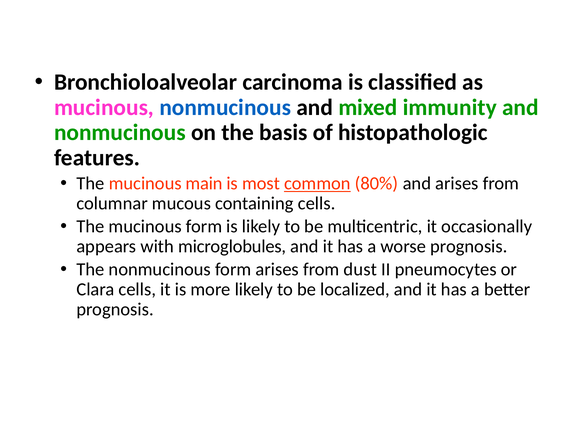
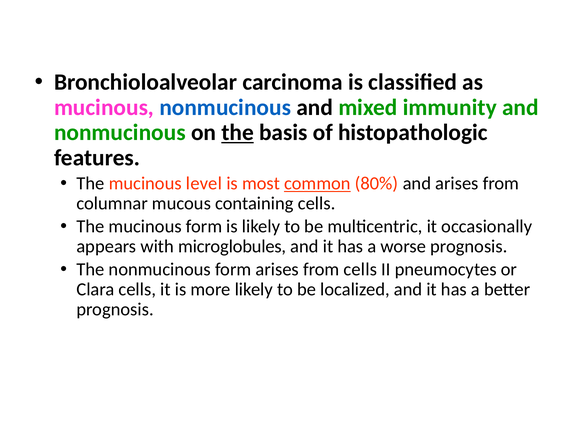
the underline: none -> present (238, 133)
main: main -> level (204, 184)
from dust: dust -> cells (360, 270)
